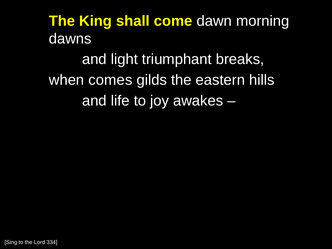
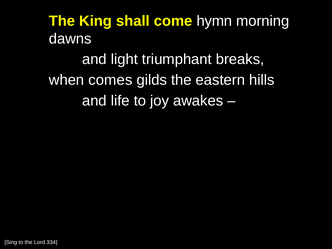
dawn: dawn -> hymn (214, 21)
